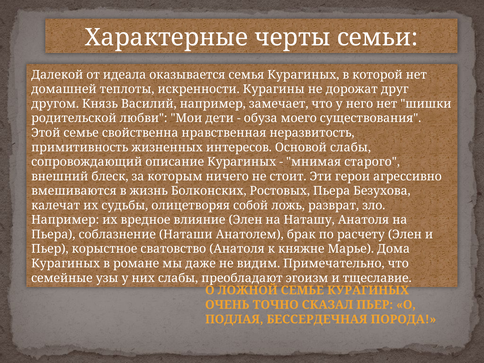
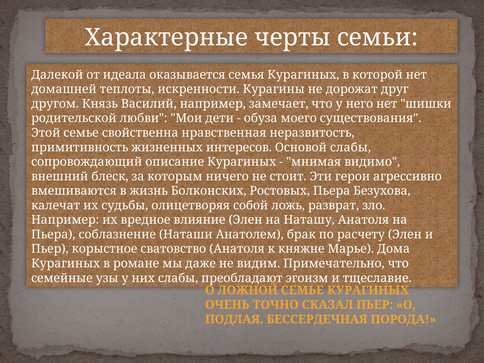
старого: старого -> видимо (372, 162)
